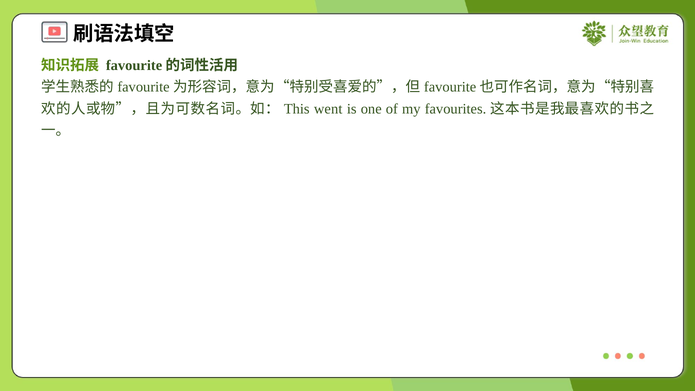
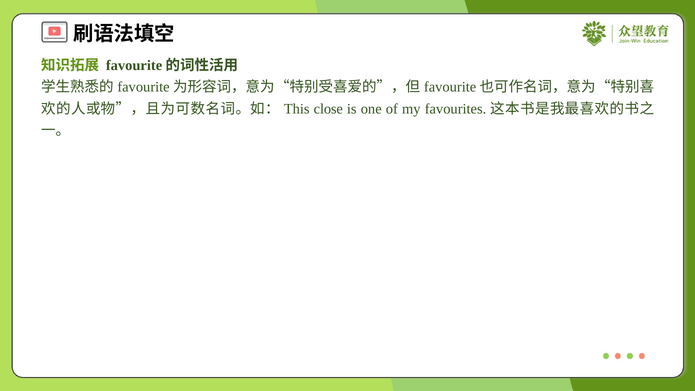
went: went -> close (328, 109)
